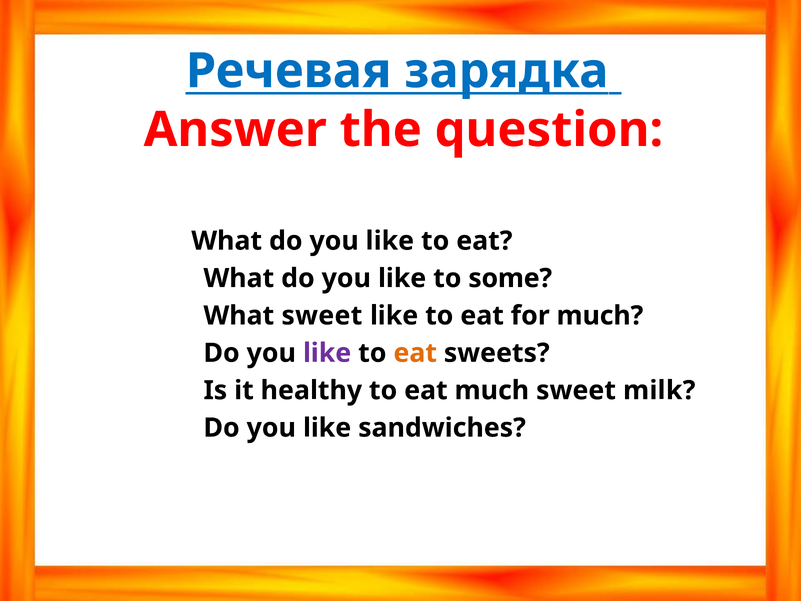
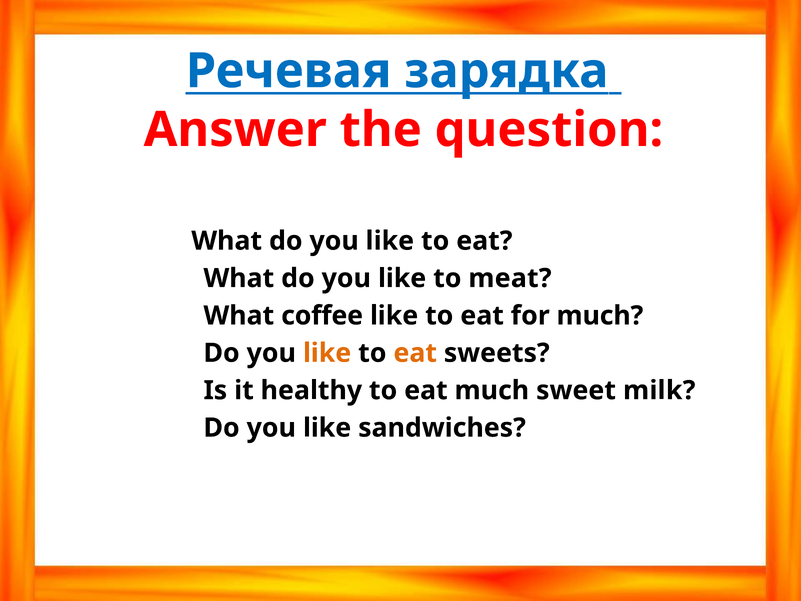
some: some -> meat (510, 278)
What sweet: sweet -> coffee (322, 316)
like colour: purple -> orange (327, 353)
